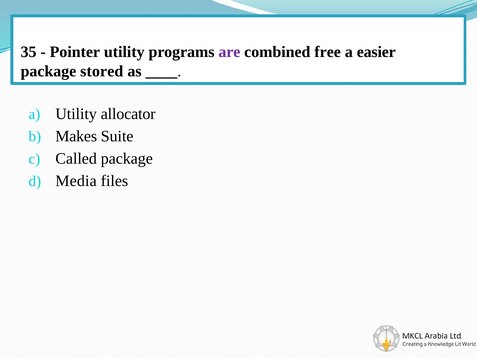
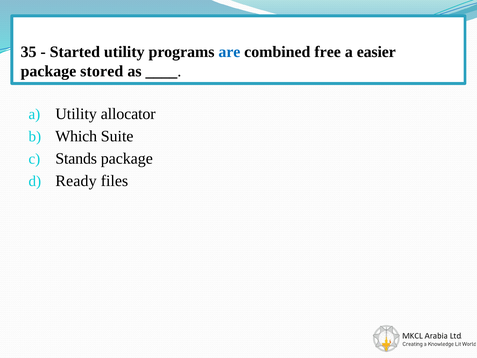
Pointer: Pointer -> Started (75, 52)
are colour: purple -> blue (229, 52)
Makes: Makes -> Which (76, 136)
Called: Called -> Stands (76, 158)
Media: Media -> Ready (76, 181)
